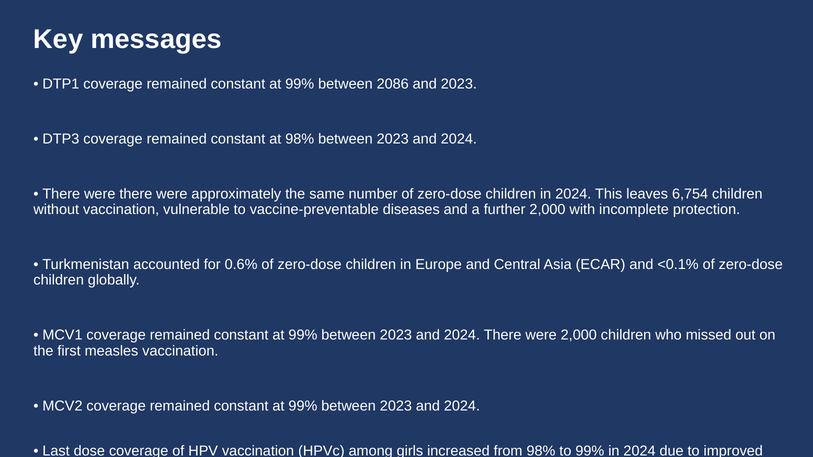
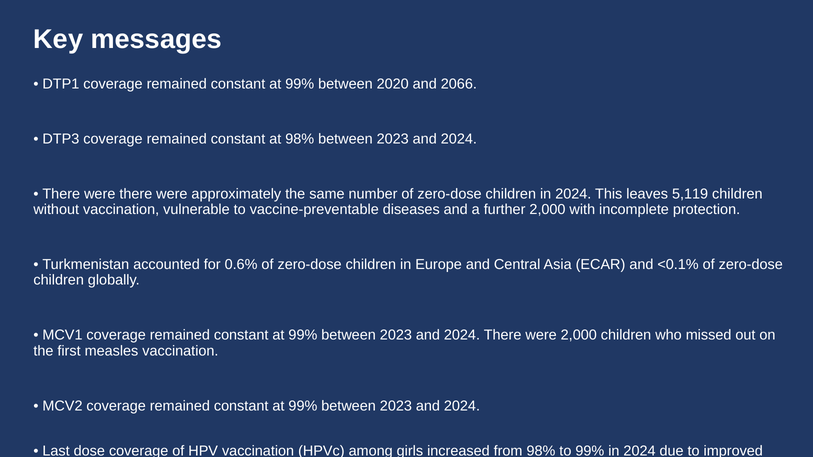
2086: 2086 -> 2020 (393, 84)
and 2023: 2023 -> 2066 (459, 84)
6,754: 6,754 -> 5,119 (690, 194)
